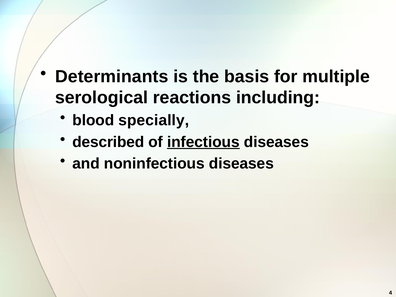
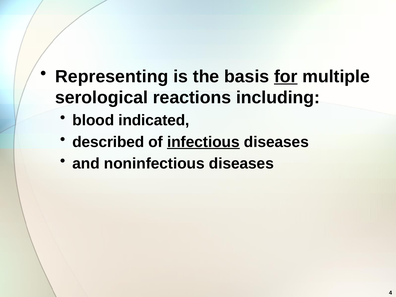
Determinants: Determinants -> Representing (112, 76)
for underline: none -> present (286, 76)
specially: specially -> indicated (154, 120)
